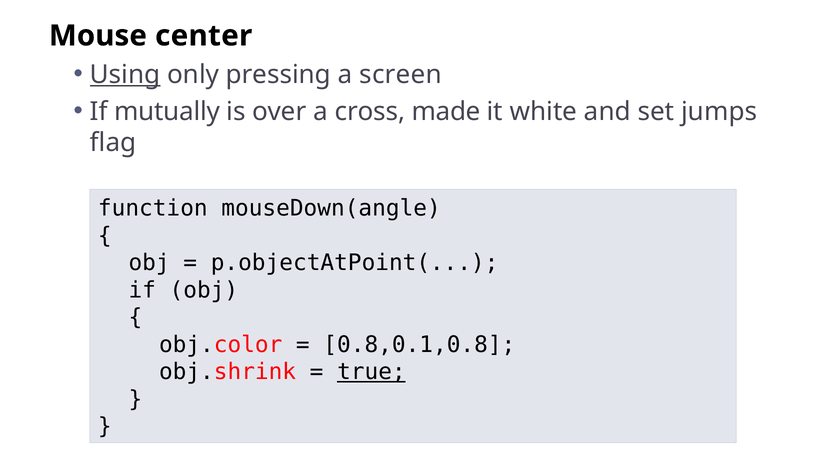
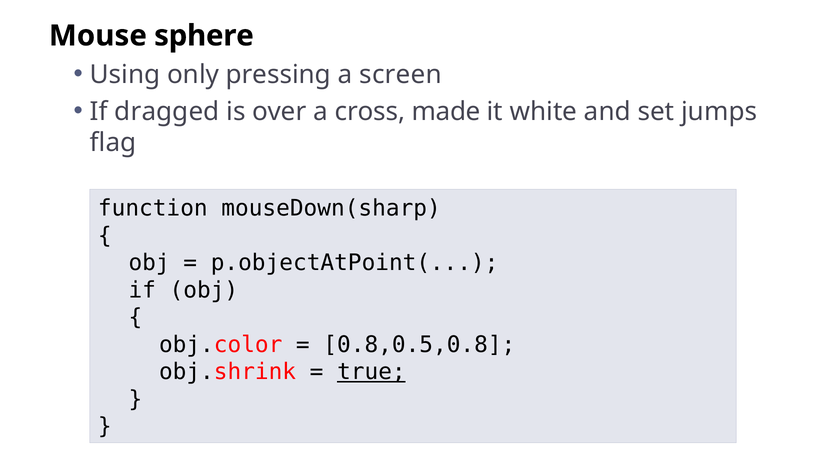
center: center -> sphere (204, 36)
Using underline: present -> none (125, 75)
mutually: mutually -> dragged (167, 112)
mouseDown(angle: mouseDown(angle -> mouseDown(sharp (331, 208)
0.8,0.1,0.8: 0.8,0.1,0.8 -> 0.8,0.5,0.8 (419, 345)
